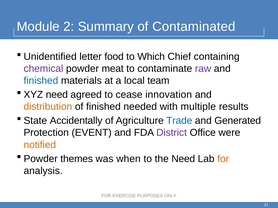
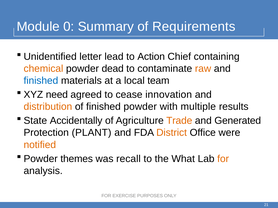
2: 2 -> 0 (69, 27)
Contaminated: Contaminated -> Requirements (194, 27)
food: food -> lead (114, 57)
Which: Which -> Action (151, 57)
chemical colour: purple -> orange (43, 69)
meat: meat -> dead (113, 69)
raw colour: purple -> orange (203, 69)
finished needed: needed -> powder (140, 107)
Trade colour: blue -> orange (179, 121)
EVENT: EVENT -> PLANT (92, 133)
District colour: purple -> orange (172, 133)
when: when -> recall (128, 159)
the Need: Need -> What (183, 159)
